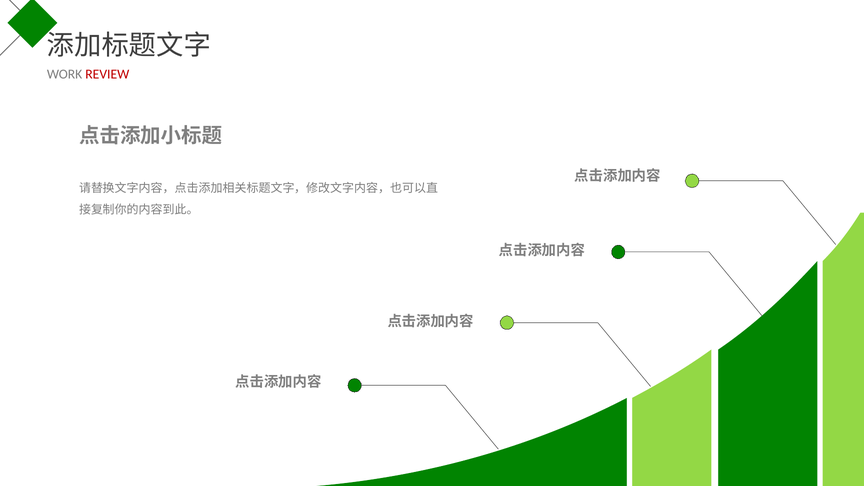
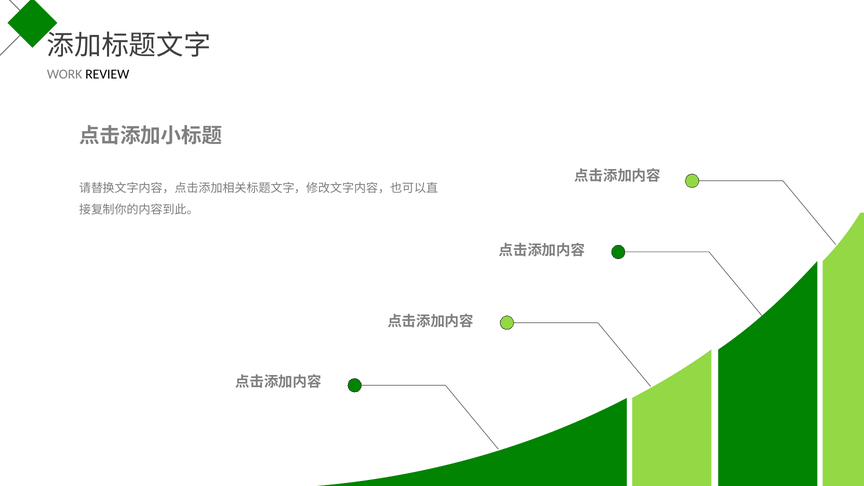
REVIEW colour: red -> black (107, 74)
